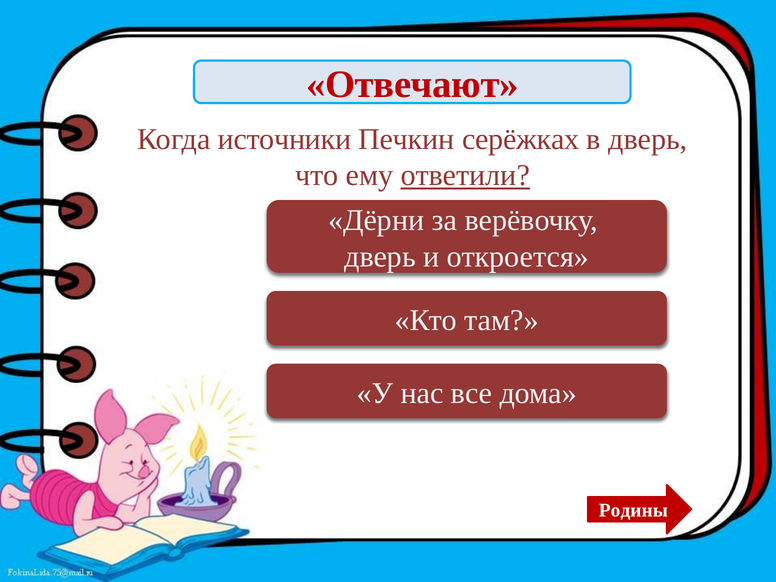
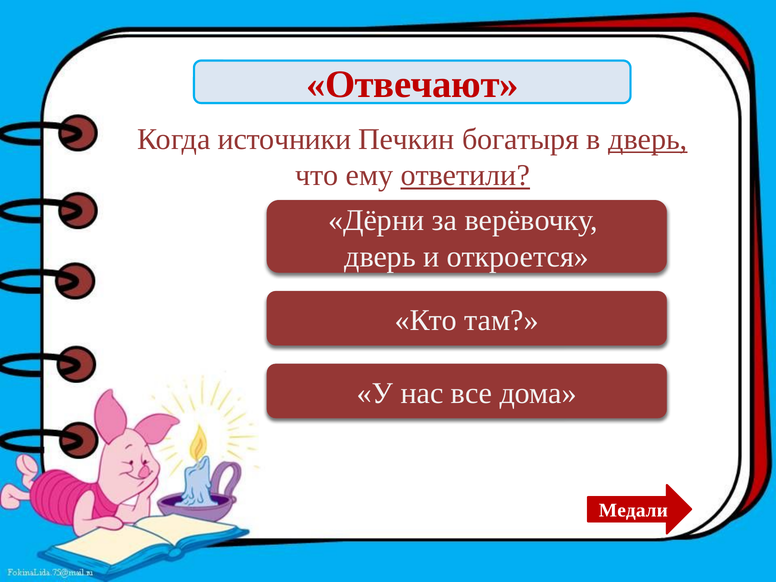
серёжках: серёжках -> богатыря (521, 139)
дверь underline: none -> present (648, 139)
Родины: Родины -> Медали (633, 511)
